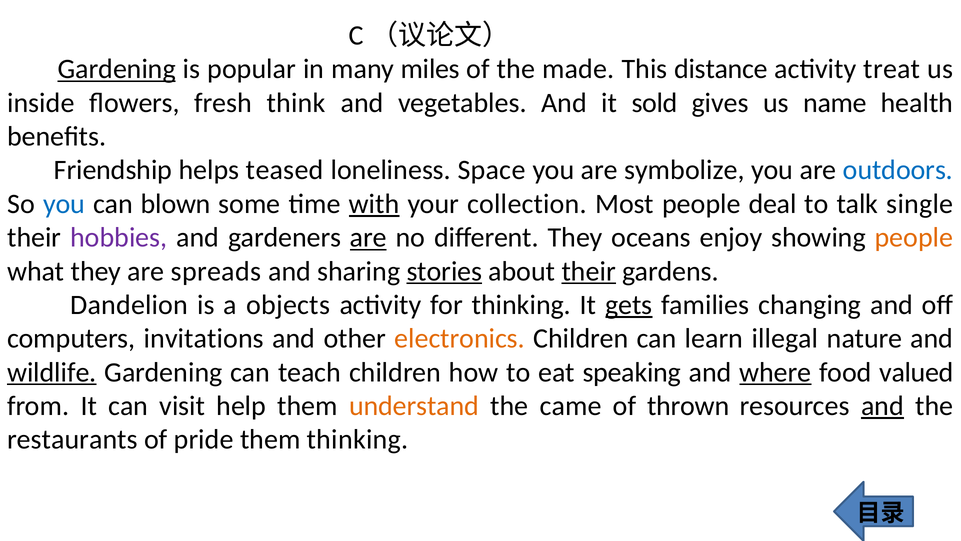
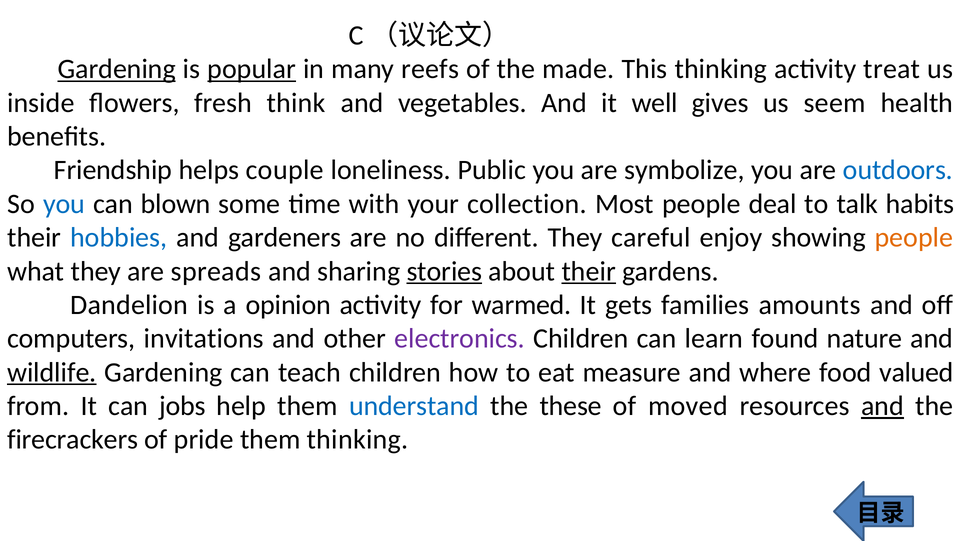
popular underline: none -> present (252, 69)
miles: miles -> reefs (430, 69)
This distance: distance -> thinking (721, 69)
sold: sold -> well (655, 103)
name: name -> seem (835, 103)
teased: teased -> couple (285, 170)
Space: Space -> Public (492, 170)
with underline: present -> none (374, 204)
single: single -> habits (920, 204)
hobbies colour: purple -> blue (119, 237)
are underline: present -> none (368, 237)
oceans: oceans -> careful (651, 237)
objects: objects -> opinion (288, 305)
for thinking: thinking -> warmed (521, 305)
gets underline: present -> none (629, 305)
changing: changing -> amounts (810, 305)
electronics colour: orange -> purple (460, 338)
illegal: illegal -> found (785, 338)
speaking: speaking -> measure (632, 372)
where underline: present -> none (775, 372)
visit: visit -> jobs (182, 406)
understand colour: orange -> blue (414, 406)
came: came -> these (571, 406)
thrown: thrown -> moved (688, 406)
restaurants: restaurants -> firecrackers (73, 439)
